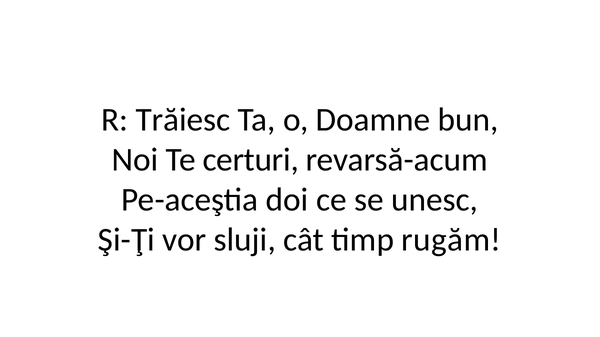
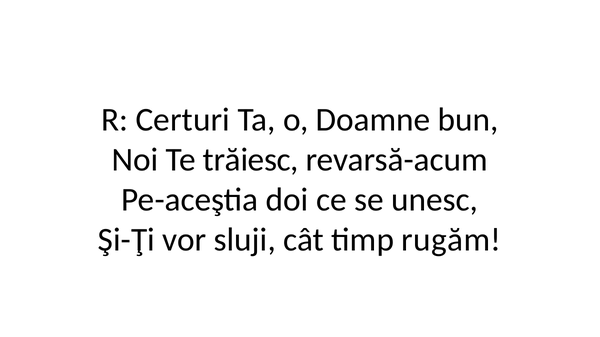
Trăiesc: Trăiesc -> Certuri (183, 120)
certuri: certuri -> trăiesc (251, 160)
